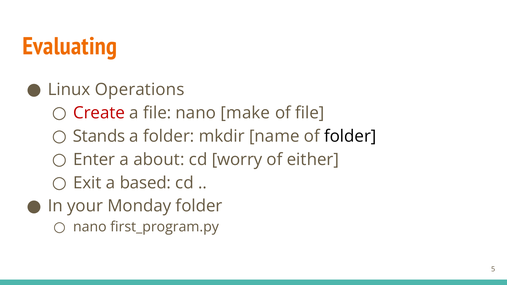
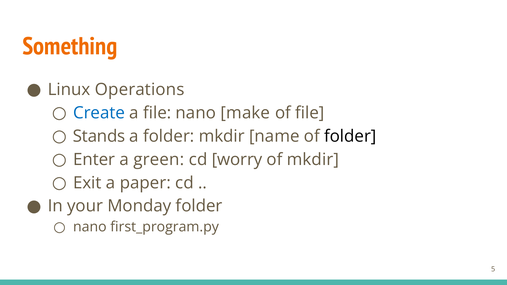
Evaluating: Evaluating -> Something (70, 46)
Create colour: red -> blue (99, 113)
about: about -> green (159, 160)
of either: either -> mkdir (313, 160)
based: based -> paper (145, 183)
